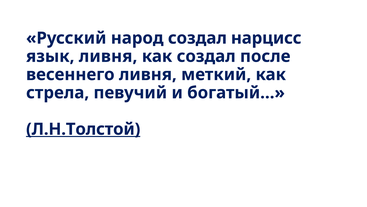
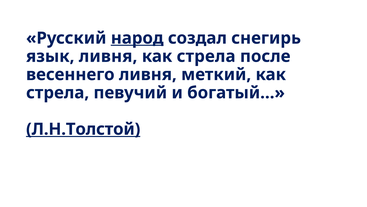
народ underline: none -> present (137, 38)
нарцисс: нарцисс -> снегирь (266, 38)
создал: создал -> стрела (206, 56)
